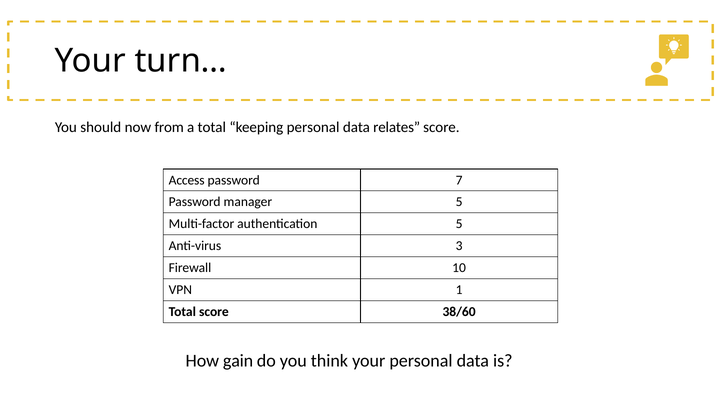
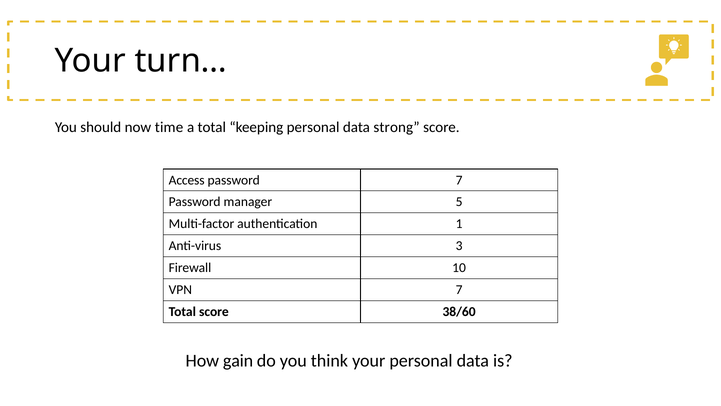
from: from -> time (169, 127)
relates: relates -> strong (397, 127)
authentication 5: 5 -> 1 (459, 224)
VPN 1: 1 -> 7 (459, 290)
